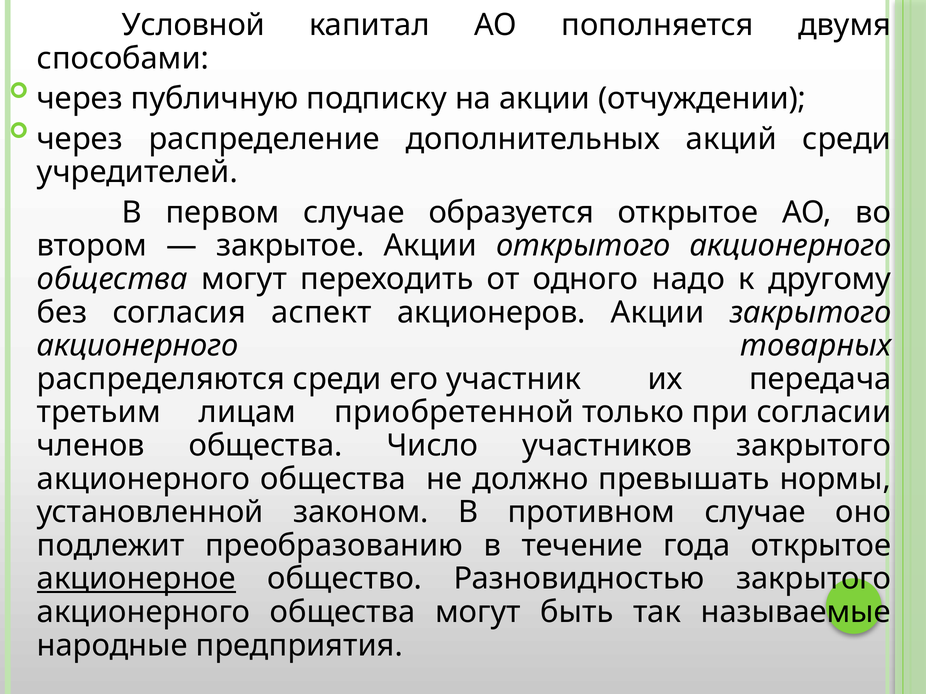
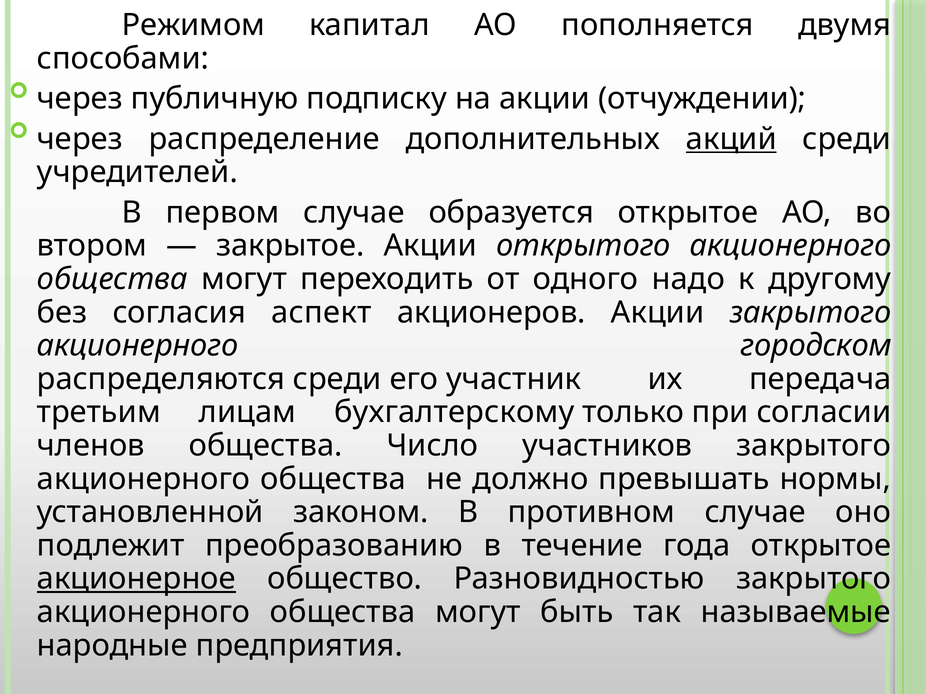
Условной: Условной -> Режимом (193, 25)
акций underline: none -> present (731, 139)
товарных: товарных -> городском (816, 346)
приобретенной: приобретенной -> бухгалтерскому (454, 413)
